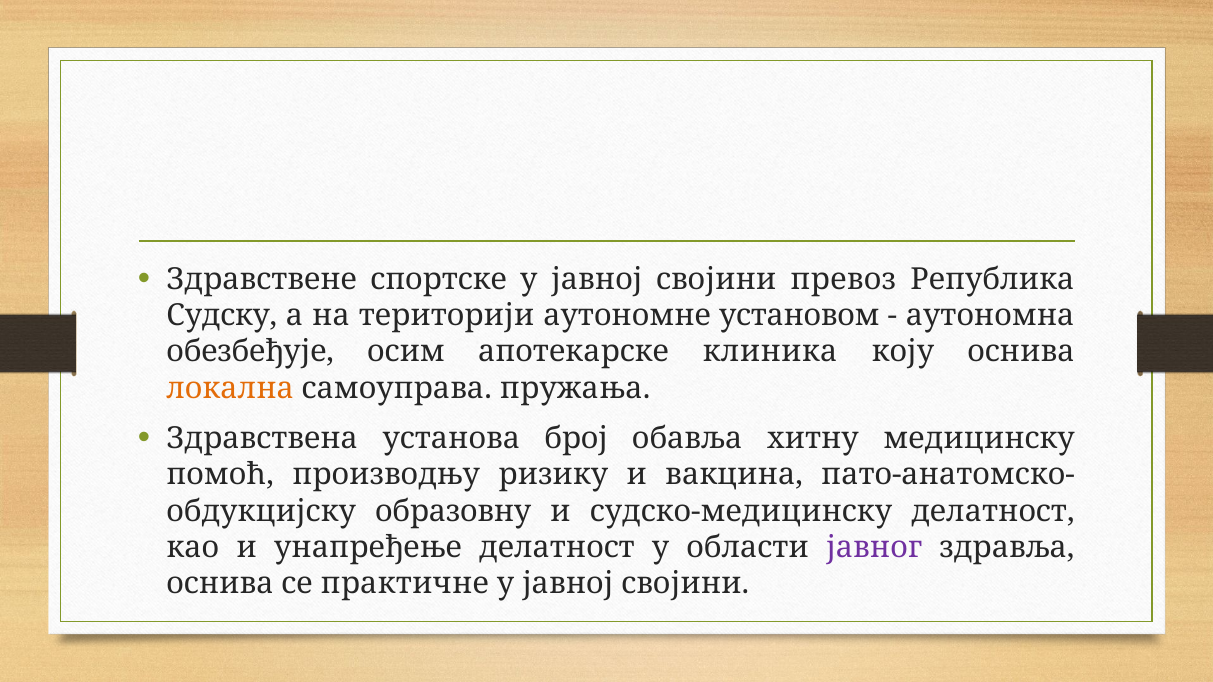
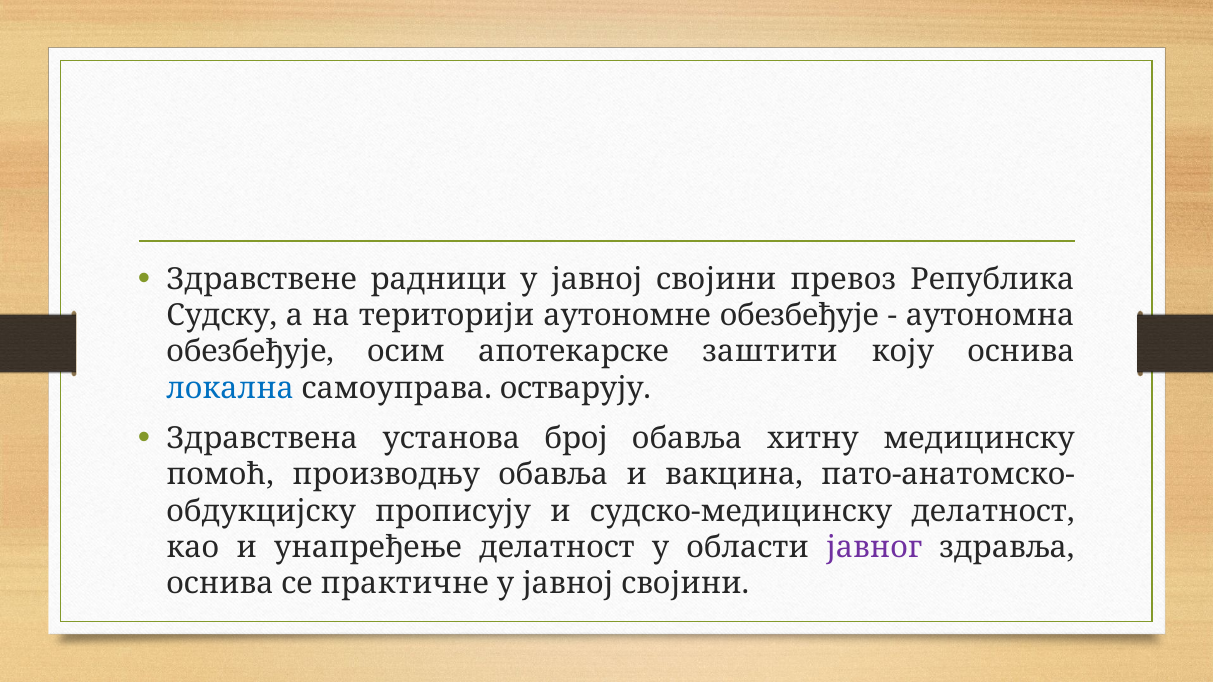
спортске: спортске -> радници (439, 279)
аутономне установом: установом -> обезбеђује (799, 316)
клиника: клиника -> заштити (770, 352)
локална colour: orange -> blue (230, 388)
пружања: пружања -> остварују (575, 388)
производњу ризику: ризику -> обавља (553, 475)
образовну: образовну -> прописују (453, 511)
